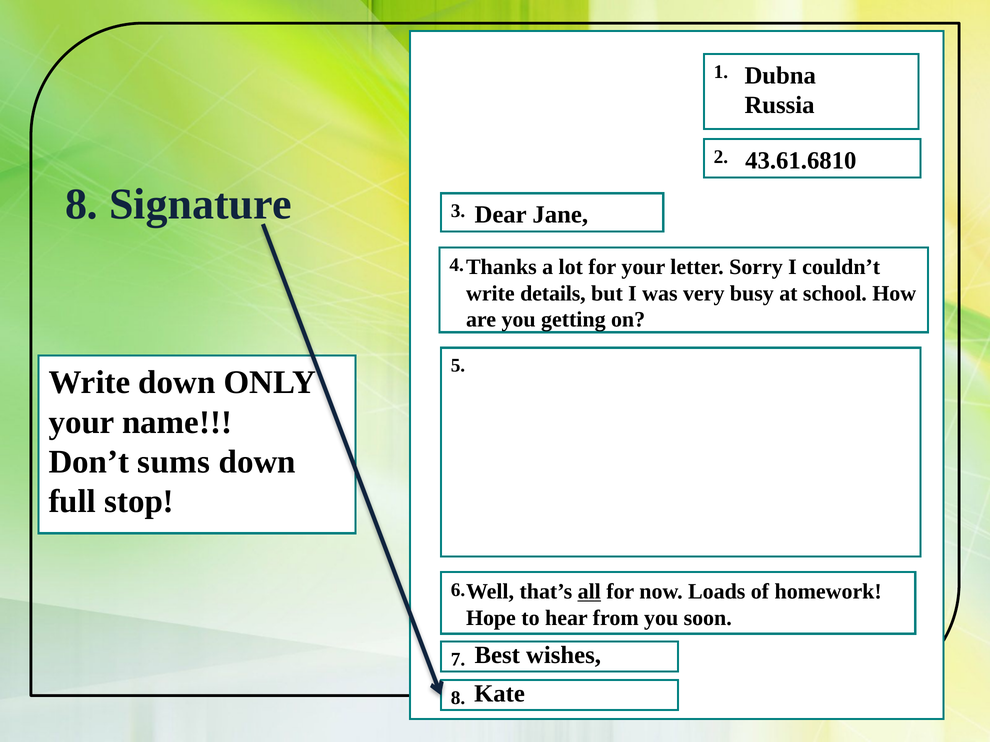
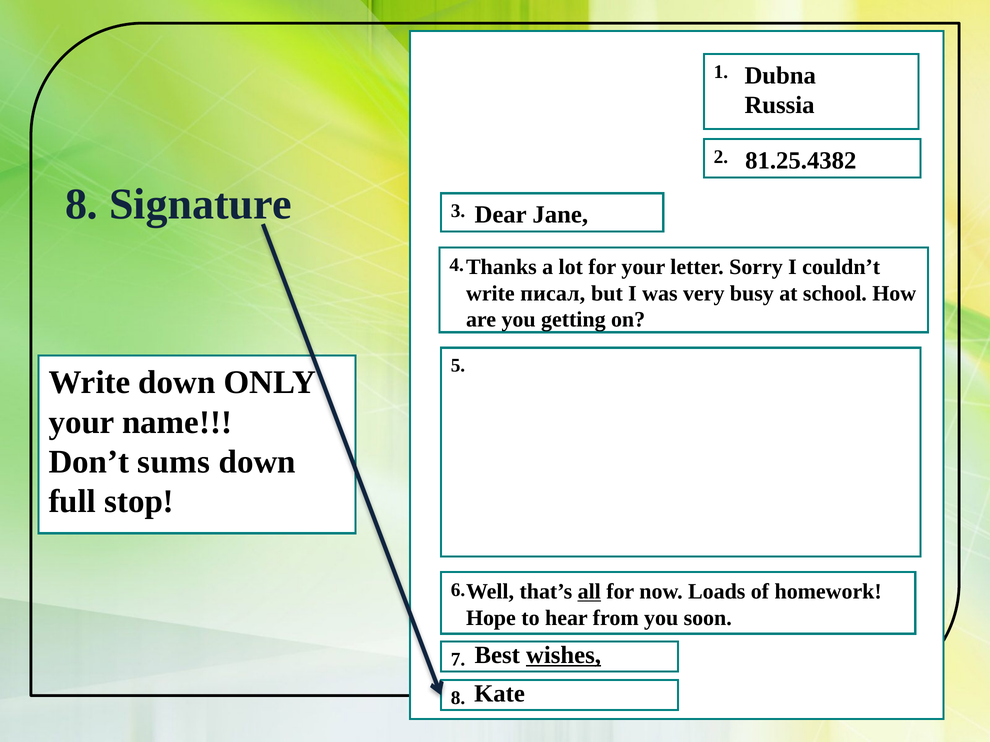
43.61.6810: 43.61.6810 -> 81.25.4382 (801, 161)
details: details -> писал (553, 293)
wishes underline: none -> present (564, 656)
